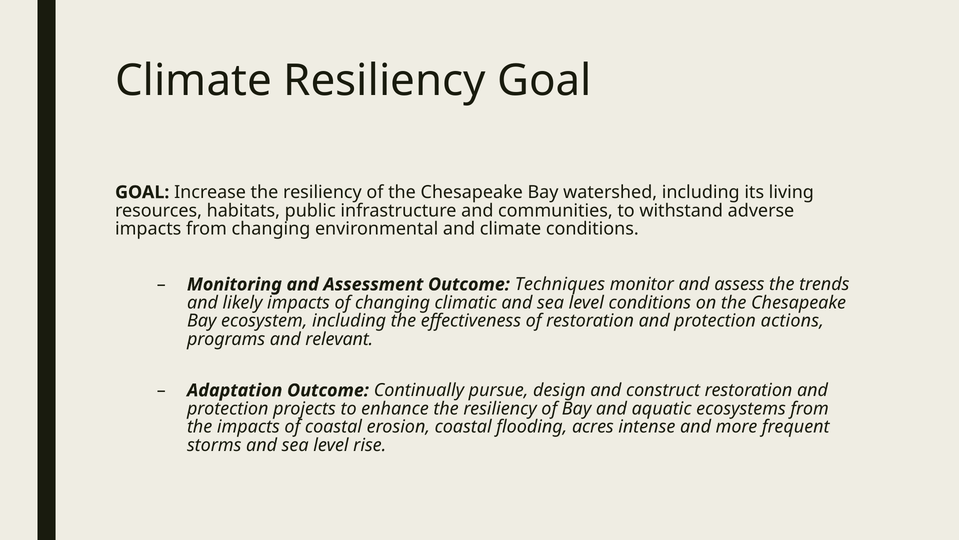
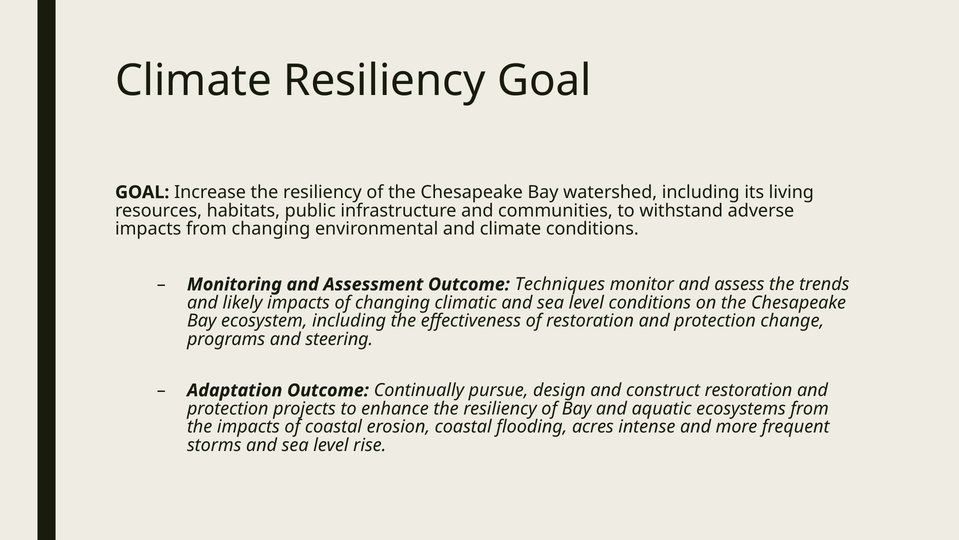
actions: actions -> change (792, 321)
relevant: relevant -> steering (339, 339)
